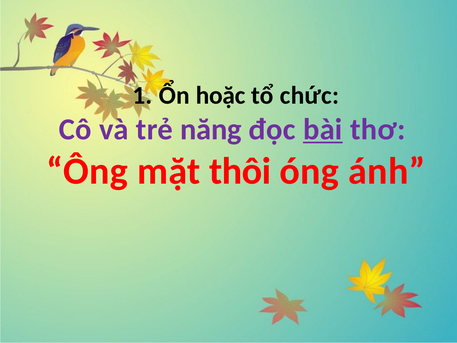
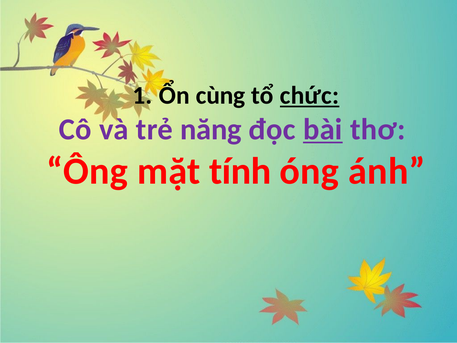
hoặc: hoặc -> cùng (221, 95)
chức underline: none -> present (309, 95)
thôi: thôi -> tính (240, 171)
